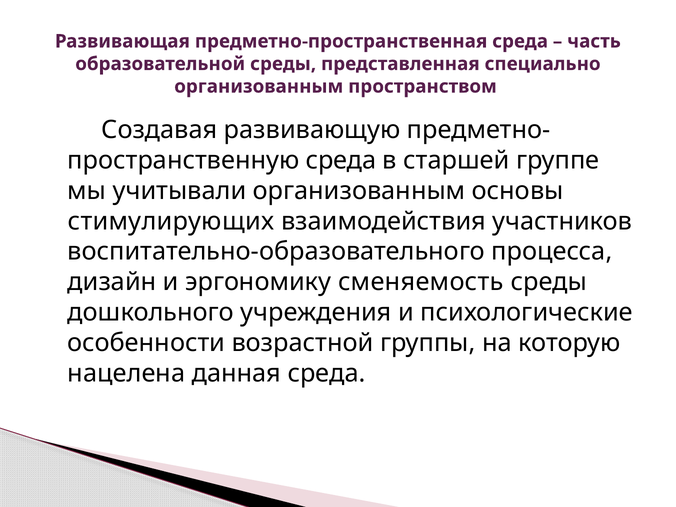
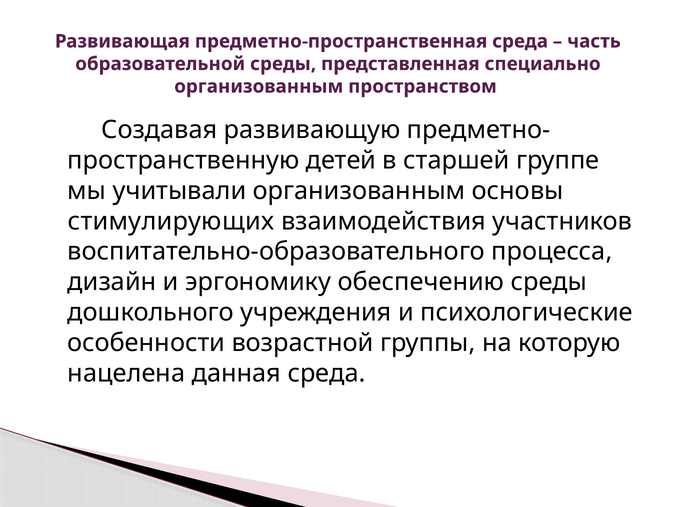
среда: среда -> детей (341, 160)
сменяемость: сменяемость -> обеспечению (421, 282)
